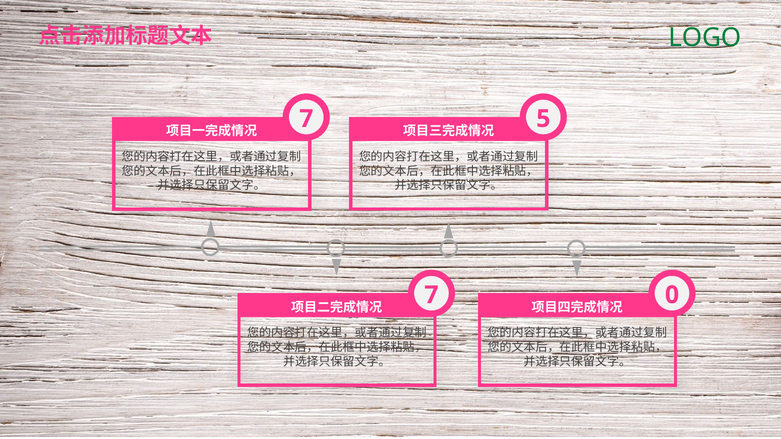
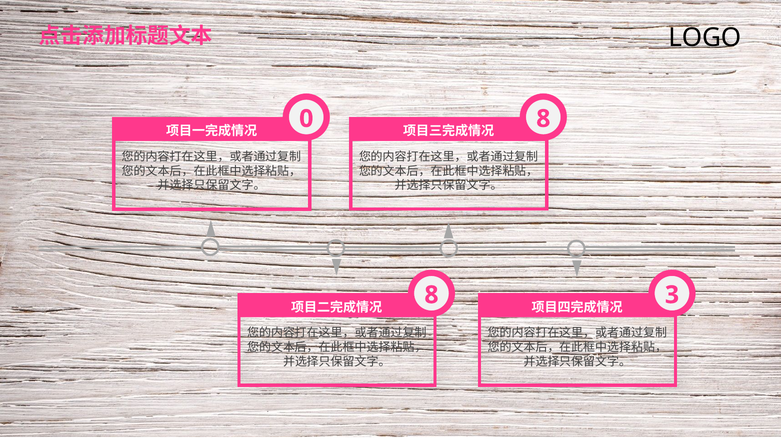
LOGO colour: green -> black (705, 38)
7: 7 -> 0 (306, 119)
5: 5 -> 8 (543, 119)
7: 7 -> 8 (431, 295)
0: 0 -> 3 (672, 295)
